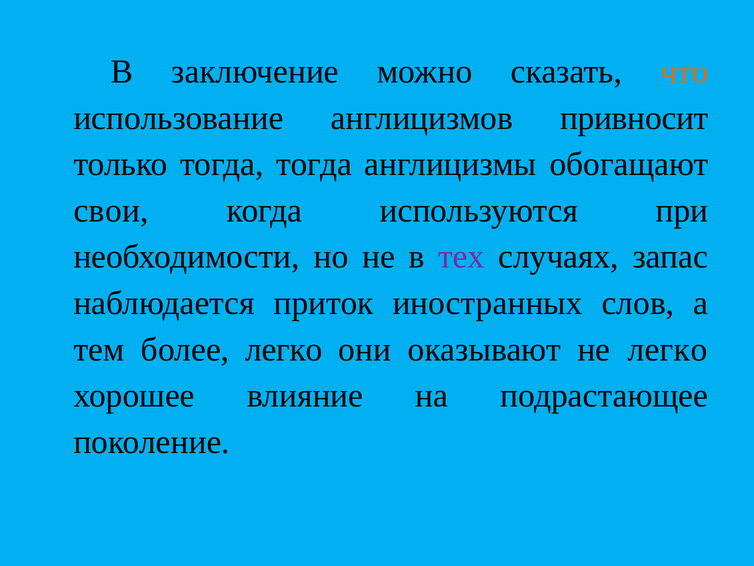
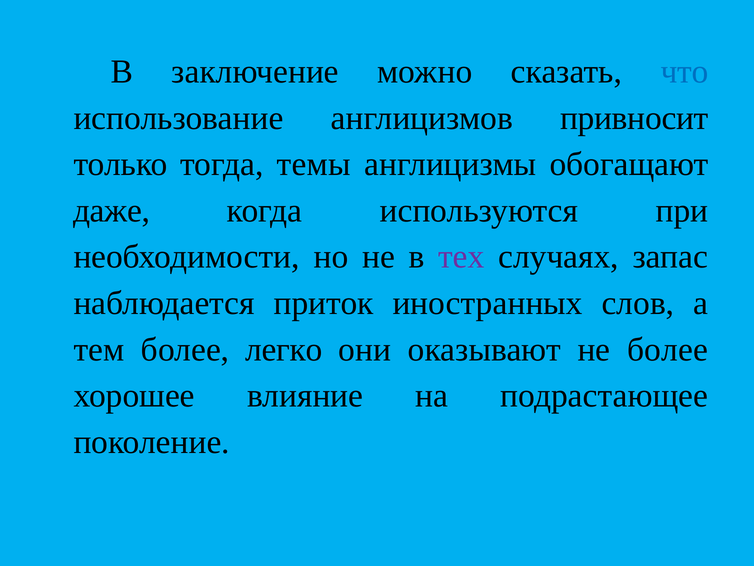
что colour: orange -> blue (685, 72)
тогда тогда: тогда -> темы (314, 164)
свои: свои -> даже (112, 210)
не легко: легко -> более (668, 349)
